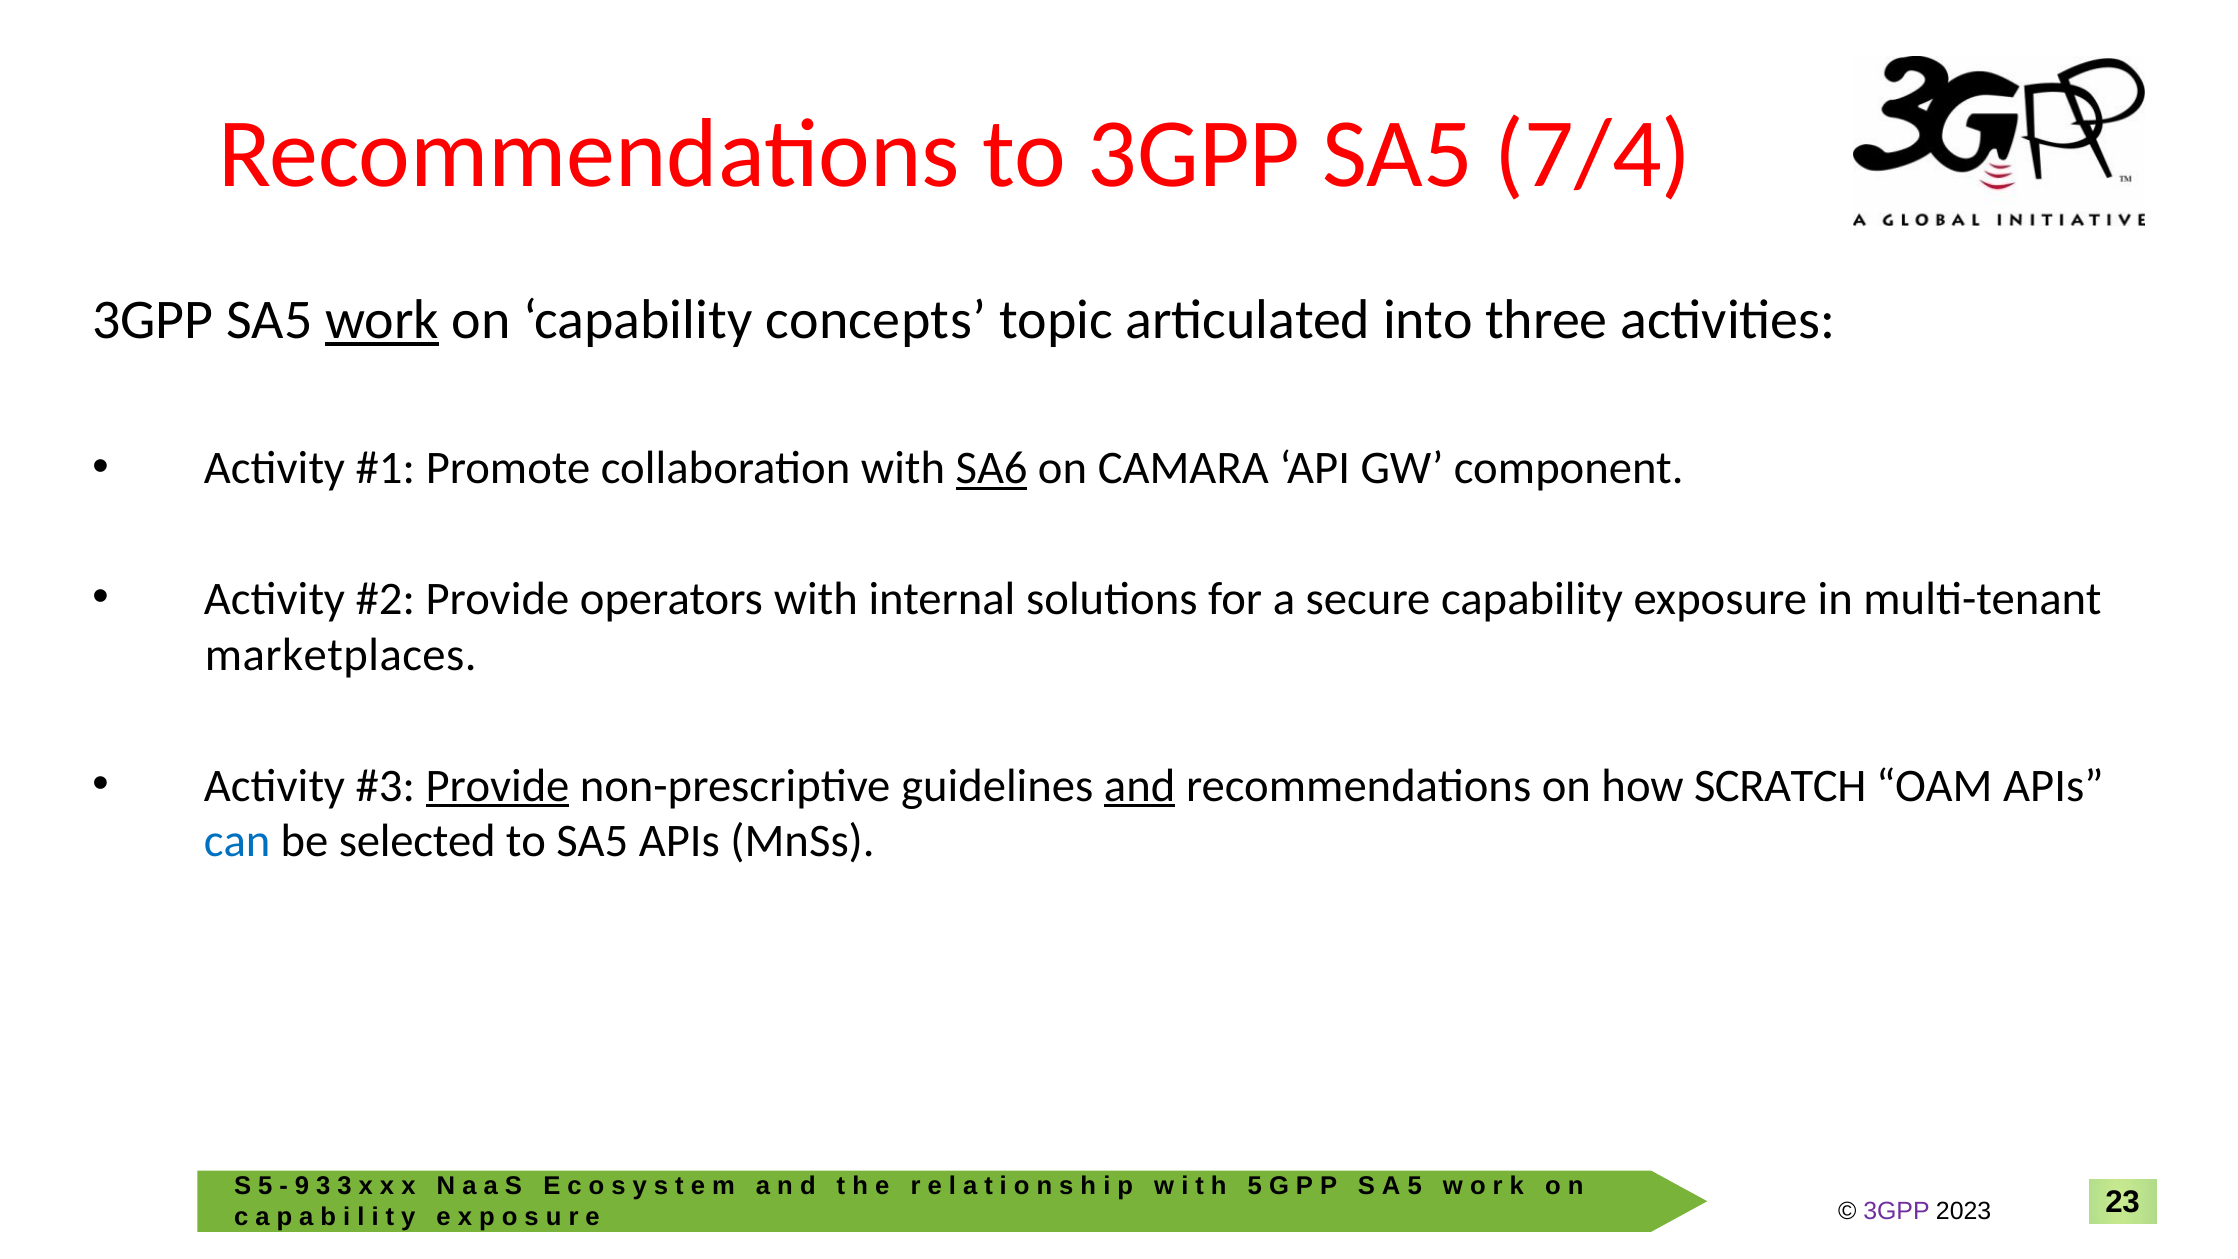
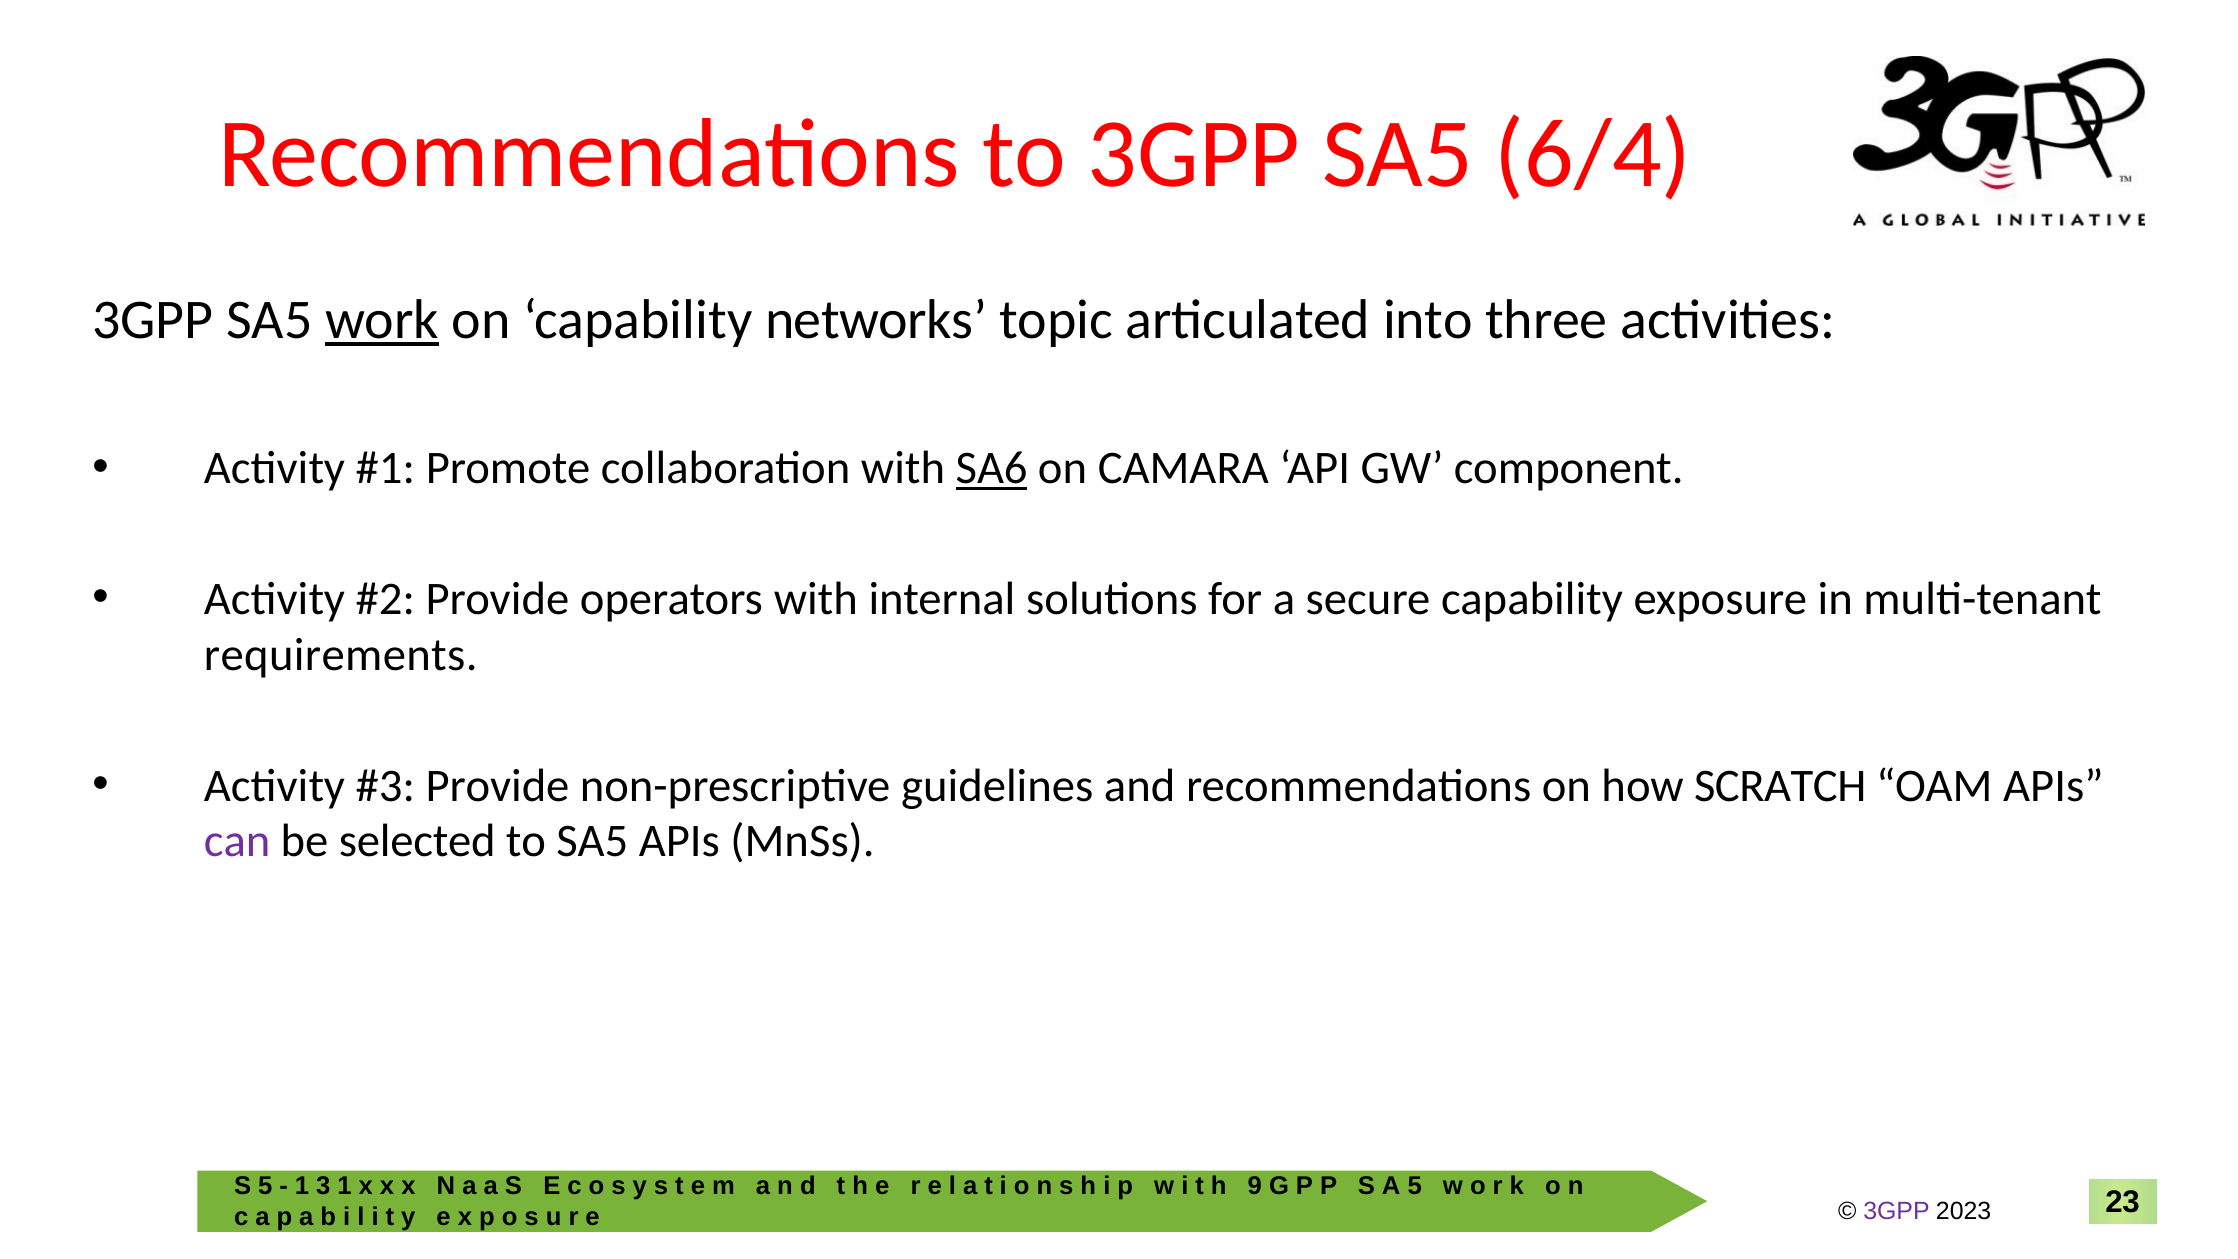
7/4: 7/4 -> 6/4 (1593, 154)
concepts: concepts -> networks (876, 320)
marketplaces: marketplaces -> requirements (341, 655)
Provide underline: present -> none (497, 786)
and underline: present -> none (1140, 786)
can colour: blue -> purple (237, 841)
9: 9 -> 1 (302, 1186)
3 3: 3 -> 1 (345, 1186)
5: 5 -> 9 (1255, 1186)
